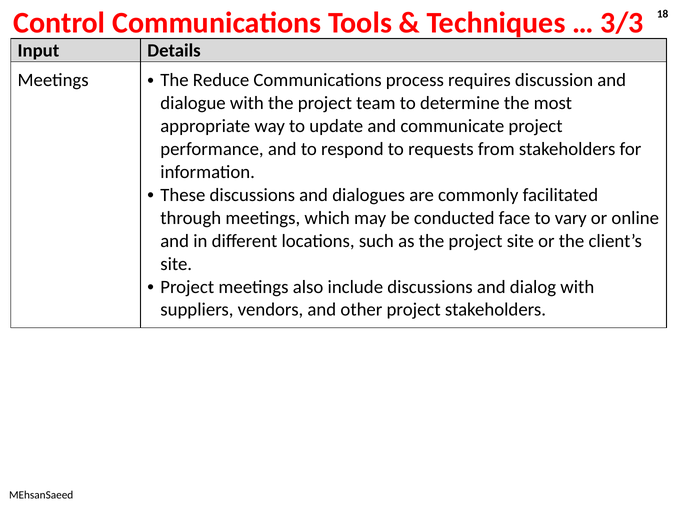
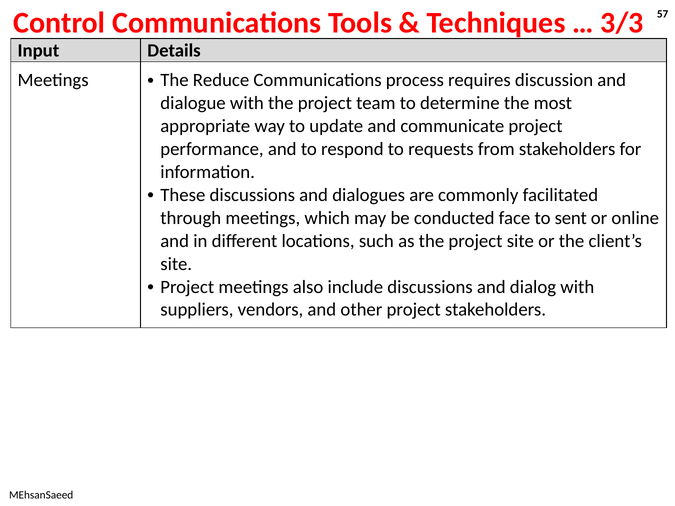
18: 18 -> 57 (663, 14)
vary: vary -> sent (571, 218)
